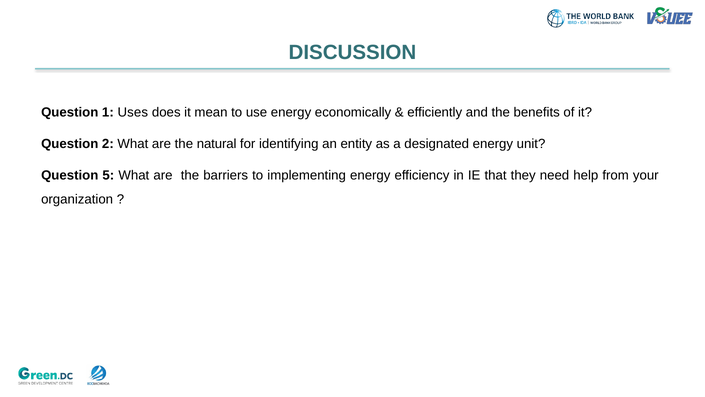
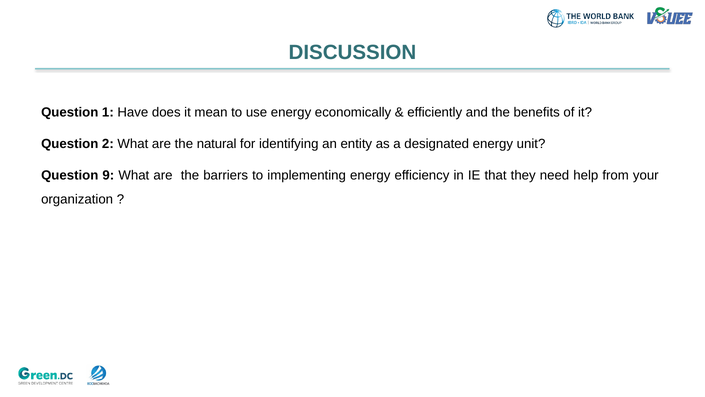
Uses: Uses -> Have (133, 112)
5: 5 -> 9 (108, 175)
